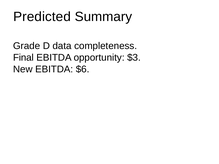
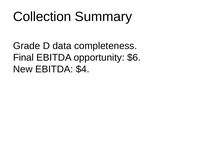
Predicted: Predicted -> Collection (42, 17)
$3: $3 -> $6 (134, 58)
$6: $6 -> $4 (83, 69)
